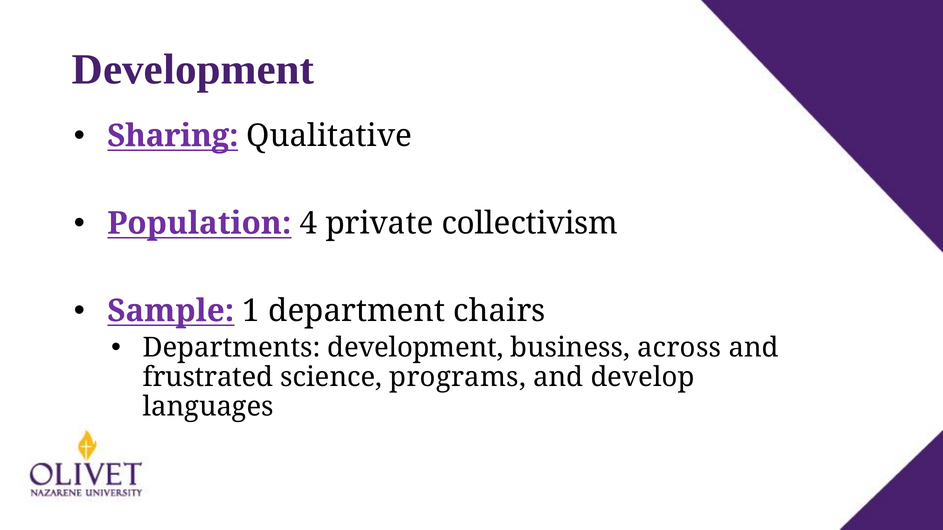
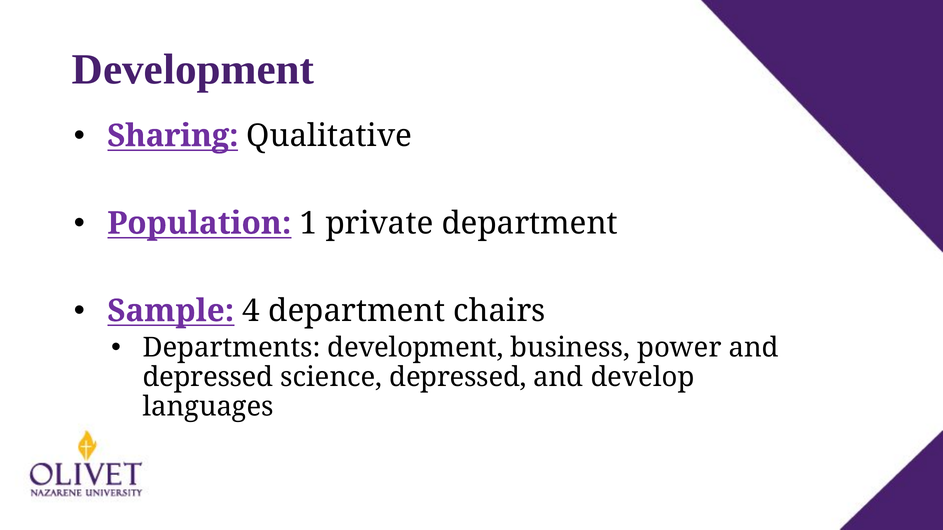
4: 4 -> 1 (309, 223)
private collectivism: collectivism -> department (530, 223)
1: 1 -> 4 (251, 311)
across: across -> power (679, 348)
frustrated: frustrated -> depressed (208, 378)
science programs: programs -> depressed (458, 378)
